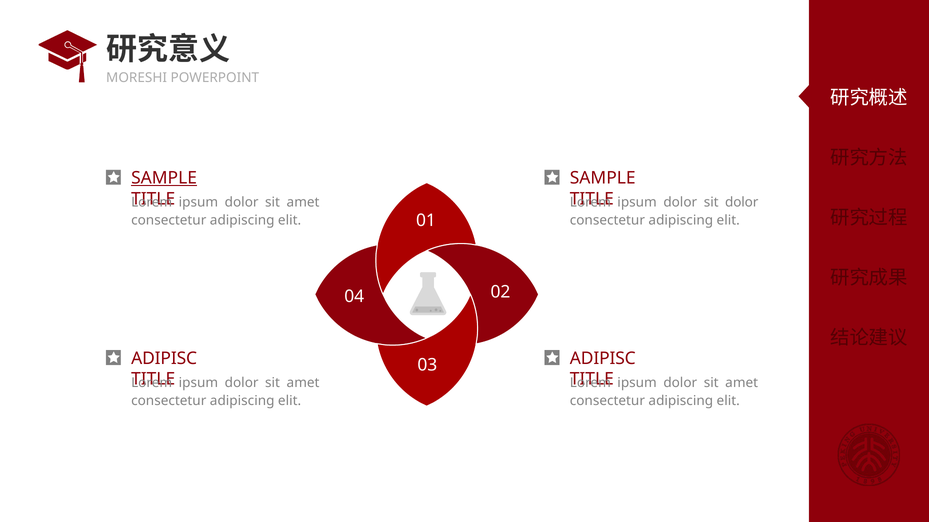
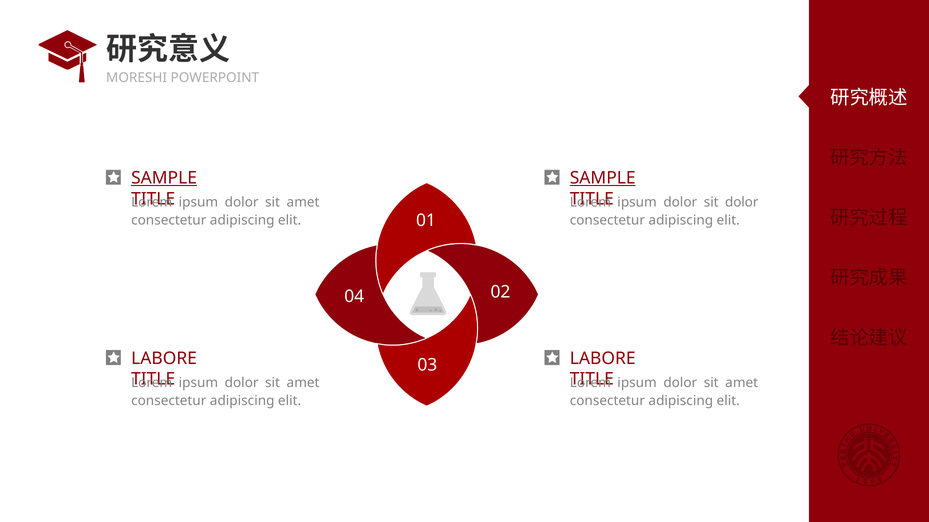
SAMPLE underline: none -> present (603, 178)
ADIPISC: ADIPISC -> LABORE (164, 359)
ADIPISC: ADIPISC -> LABORE (603, 359)
